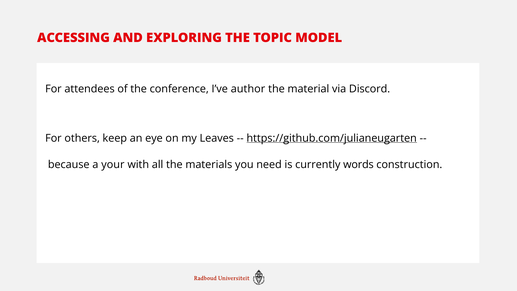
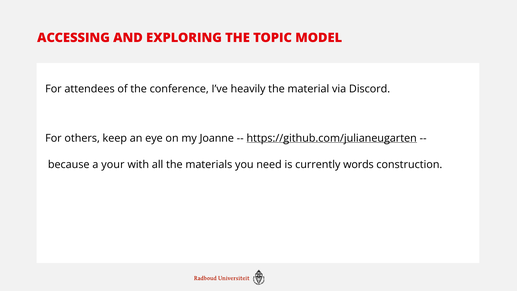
author: author -> heavily (248, 89)
Leaves: Leaves -> Joanne (217, 138)
